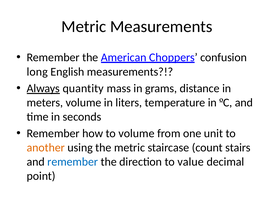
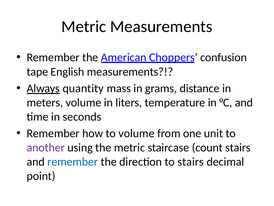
long: long -> tape (37, 72)
another colour: orange -> purple (46, 147)
to value: value -> stairs (191, 161)
